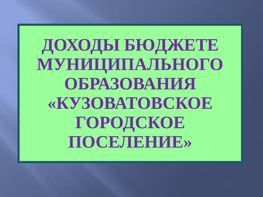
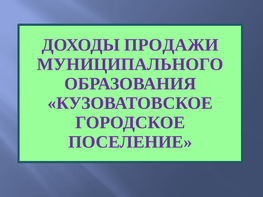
БЮДЖЕТЕ: БЮДЖЕТЕ -> ПРОДАЖИ (171, 45)
